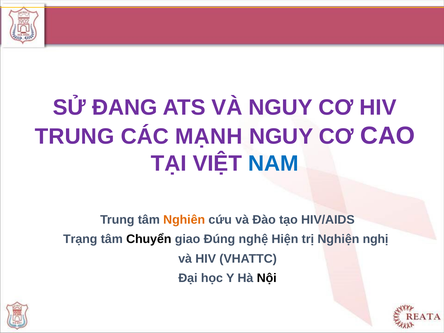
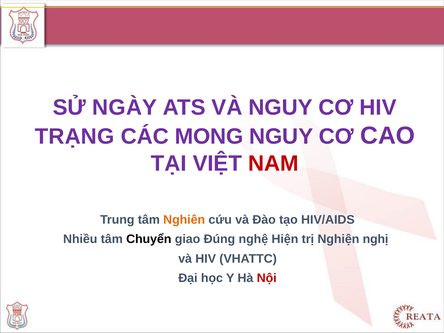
ĐANG: ĐANG -> NGÀY (125, 107)
TRUNG: TRUNG -> TRẠNG (75, 136)
MẠNH: MẠNH -> MONG (209, 136)
NAM colour: blue -> red (273, 164)
Trạng: Trạng -> Nhiều (80, 239)
Nội colour: black -> red (267, 278)
